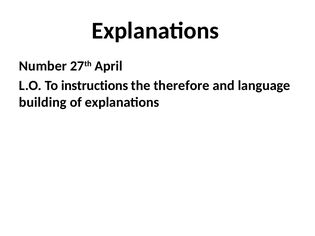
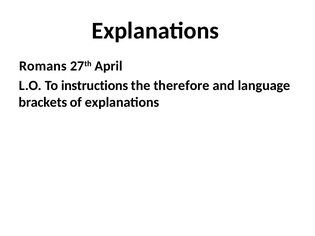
Number: Number -> Romans (43, 66)
building: building -> brackets (43, 102)
